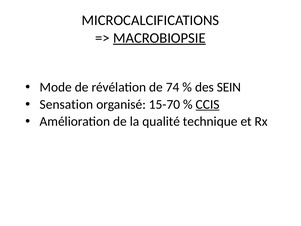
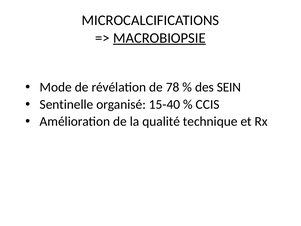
74: 74 -> 78 (173, 87)
Sensation: Sensation -> Sentinelle (66, 104)
15-70: 15-70 -> 15-40 (165, 104)
CCIS underline: present -> none (208, 104)
